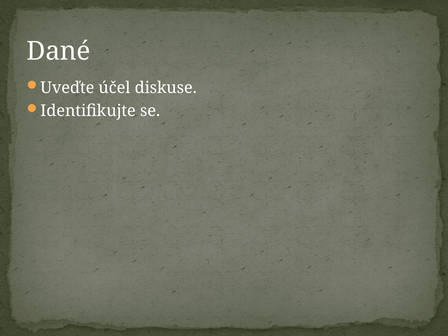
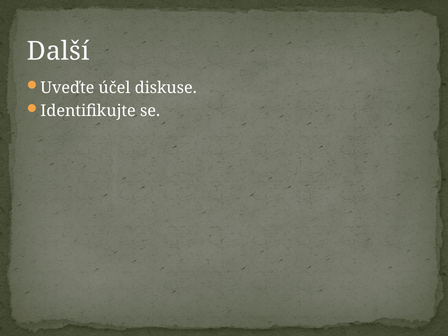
Dané: Dané -> Další (58, 51)
